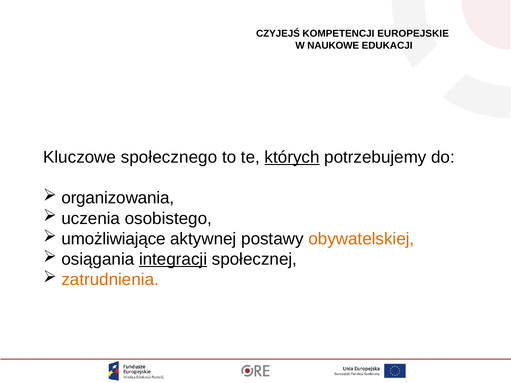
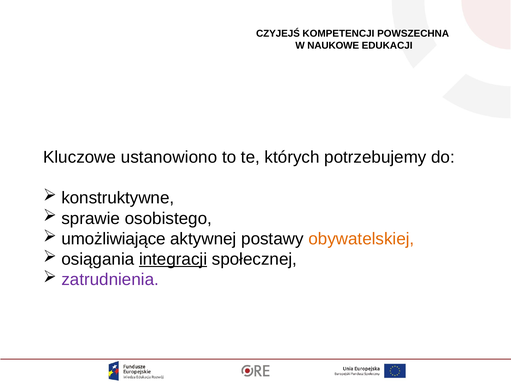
EUROPEJSKIE: EUROPEJSKIE -> POWSZECHNA (413, 34)
społecznego: społecznego -> ustanowiono (169, 157)
których underline: present -> none (292, 157)
organizowania: organizowania -> konstruktywne (118, 198)
uczenia: uczenia -> sprawie (91, 219)
zatrudnienia colour: orange -> purple (110, 280)
